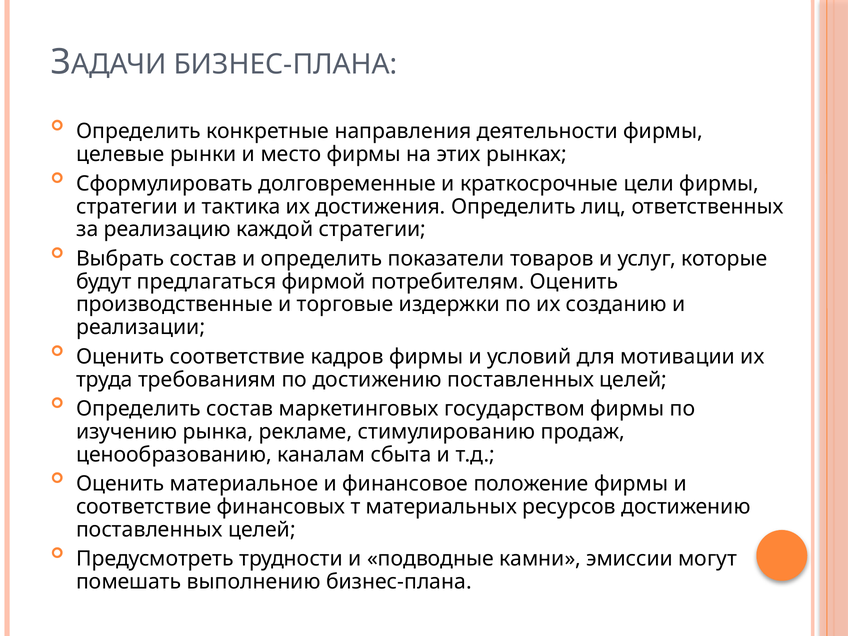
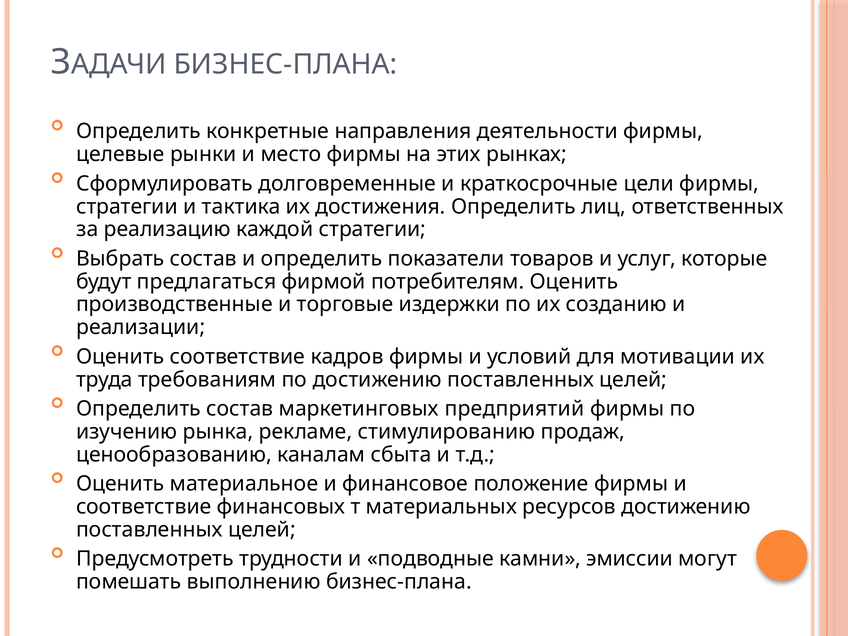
государством: государством -> предприятий (514, 409)
